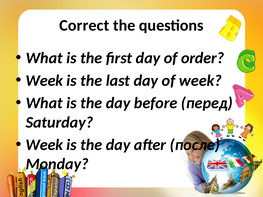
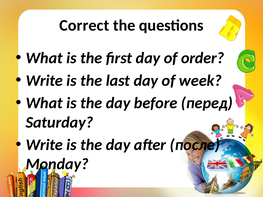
Week: Week -> Write (44, 81)
Week: Week -> Write (44, 145)
